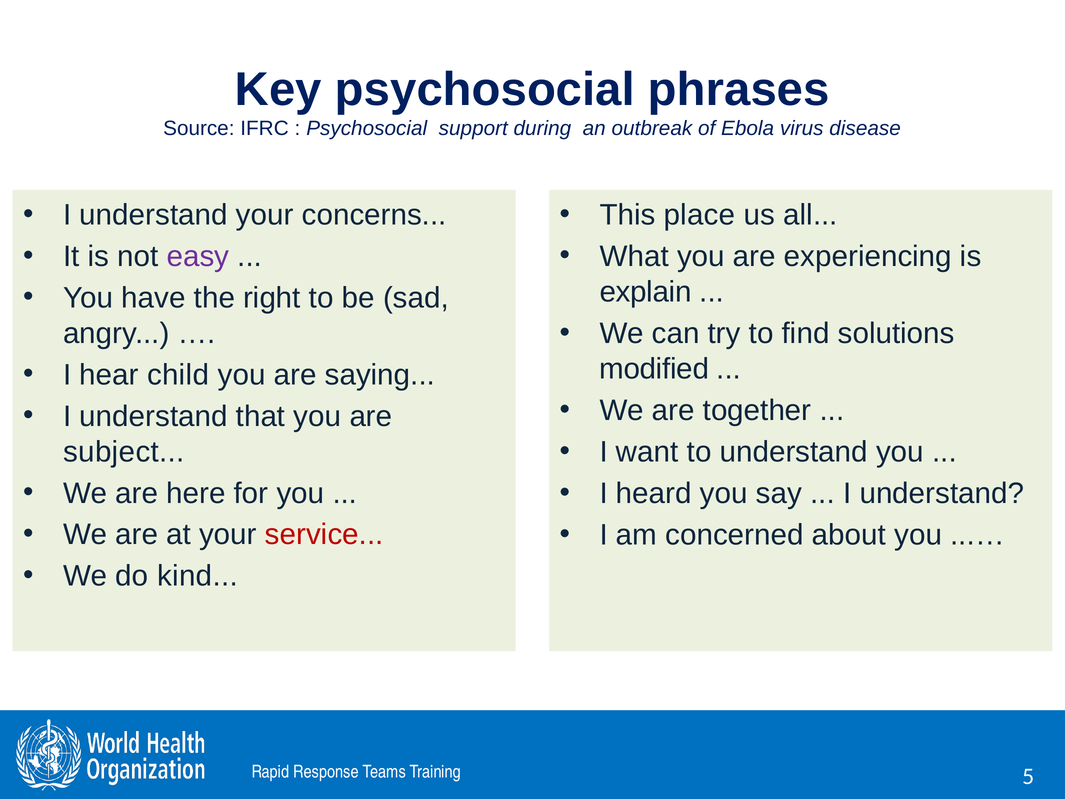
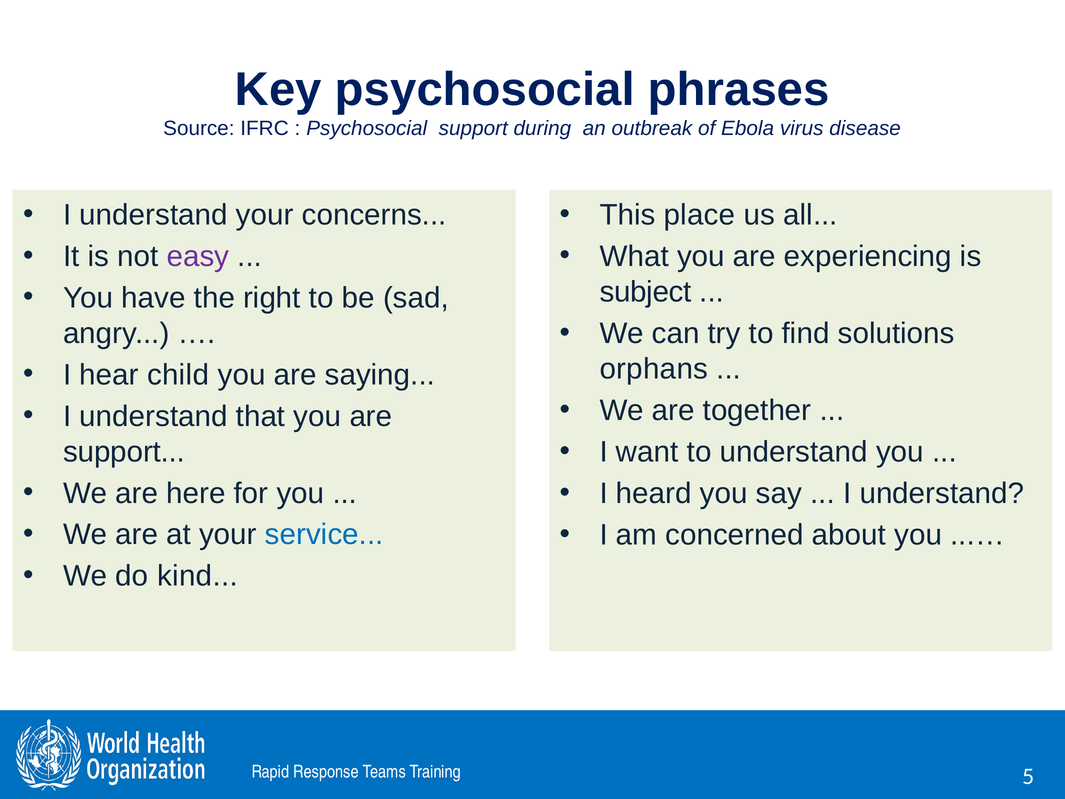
explain: explain -> subject (646, 292)
modified: modified -> orphans (654, 369)
subject: subject -> support (124, 452)
service colour: red -> blue (324, 535)
